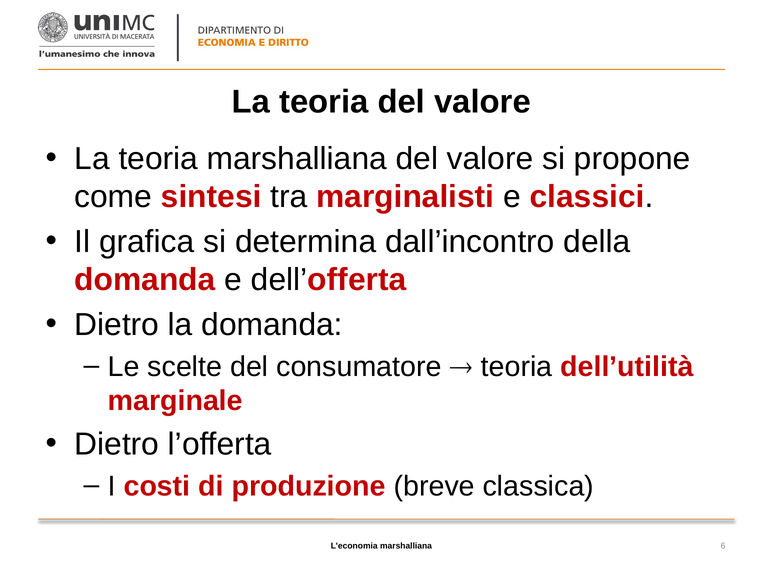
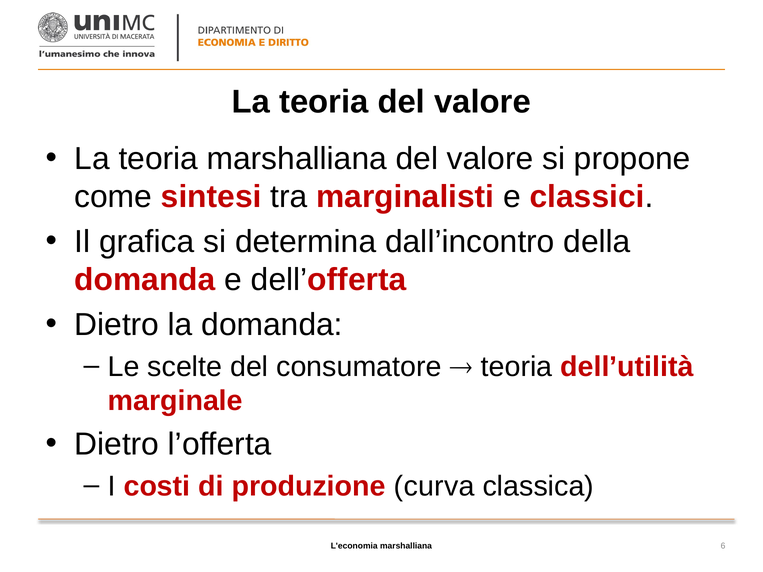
breve: breve -> curva (434, 486)
